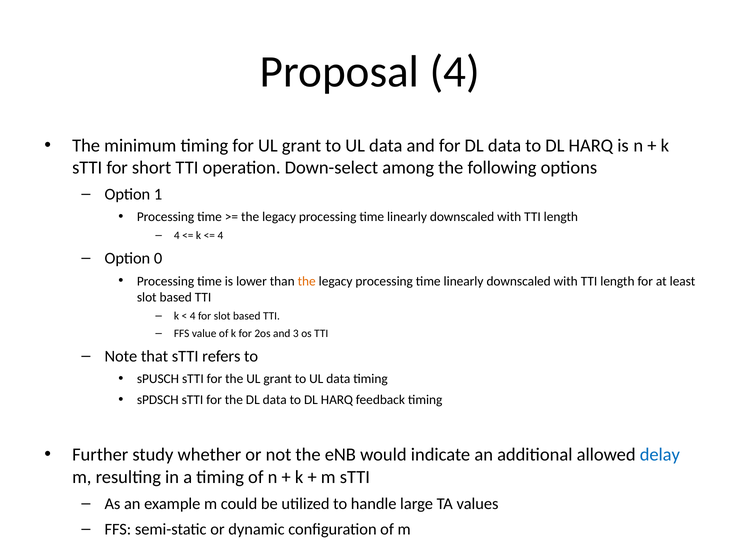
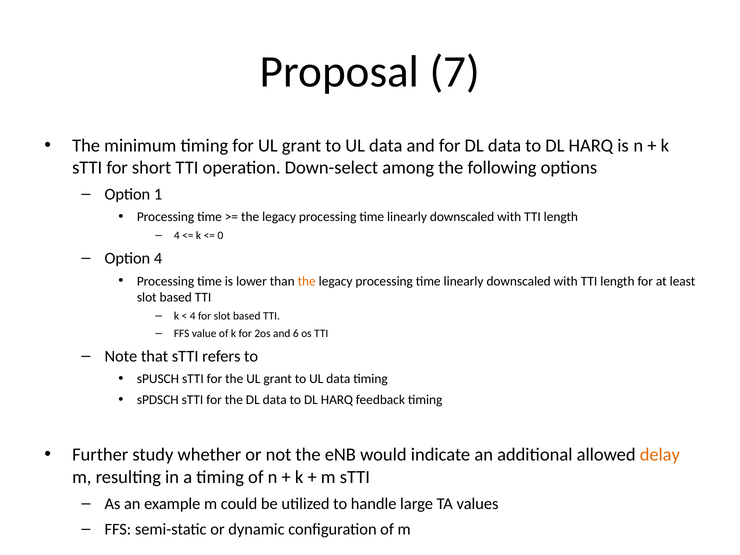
Proposal 4: 4 -> 7 (455, 72)
4: 4 -> 0 (220, 236)
Option 0: 0 -> 4 (158, 259)
3: 3 -> 6 (296, 334)
delay colour: blue -> orange (660, 455)
